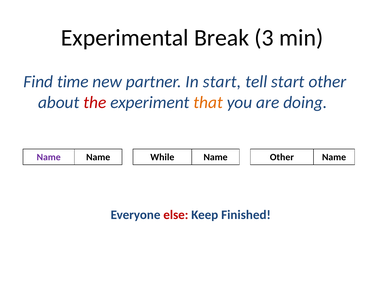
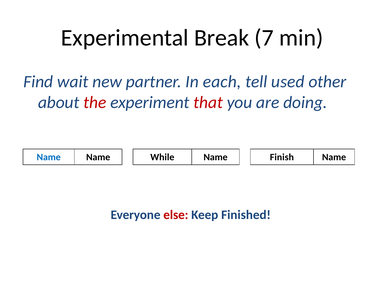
3: 3 -> 7 (264, 38)
time: time -> wait (73, 82)
In start: start -> each (222, 82)
tell start: start -> used (288, 82)
that colour: orange -> red (208, 103)
Name colour: purple -> blue (49, 157)
Name Other: Other -> Finish (282, 157)
